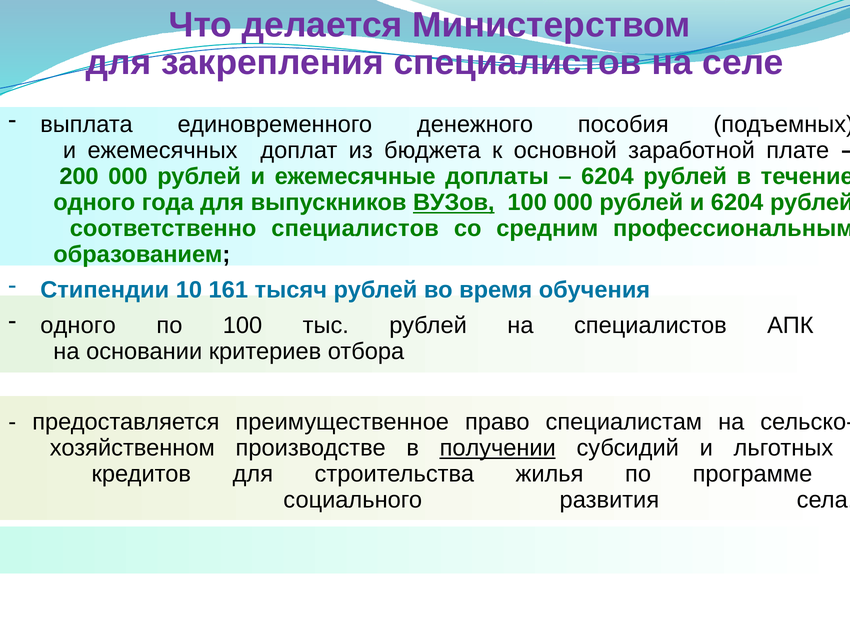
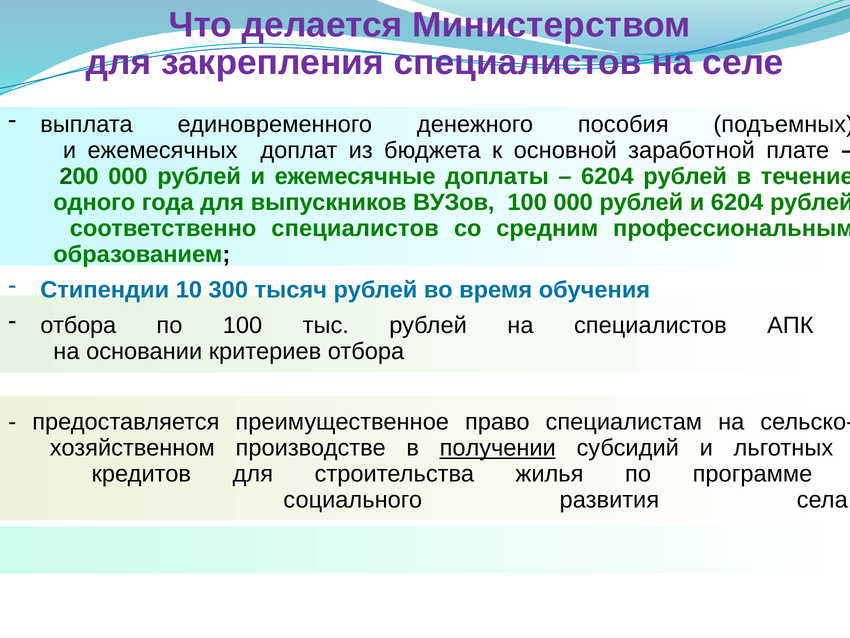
ВУЗов underline: present -> none (454, 202)
161: 161 -> 300 (228, 290)
одного: одного -> отбора (78, 325)
